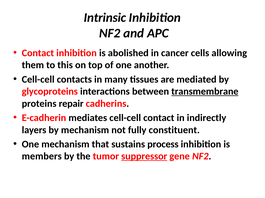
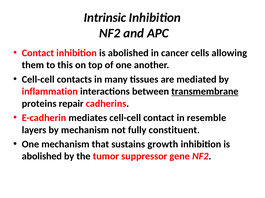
glycoproteins: glycoproteins -> inflammation (50, 92)
indirectly: indirectly -> resemble (207, 118)
process: process -> growth (163, 145)
members: members -> abolished (42, 157)
suppressor underline: present -> none (144, 157)
